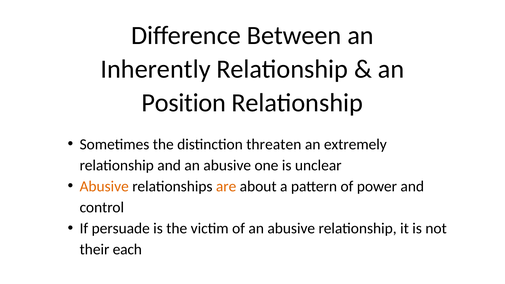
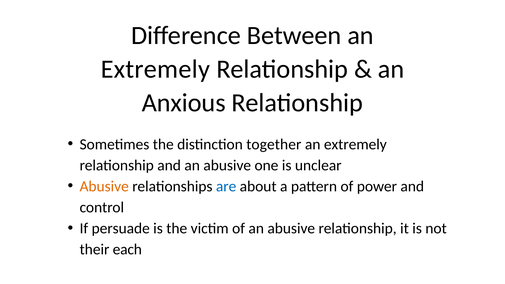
Inherently: Inherently -> Extremely (155, 69)
Position: Position -> Anxious (184, 103)
threaten: threaten -> together (274, 144)
are colour: orange -> blue (226, 186)
